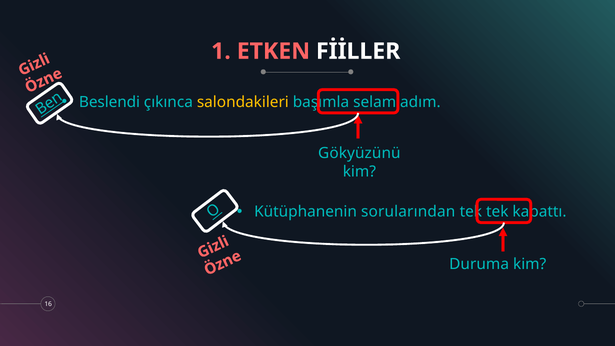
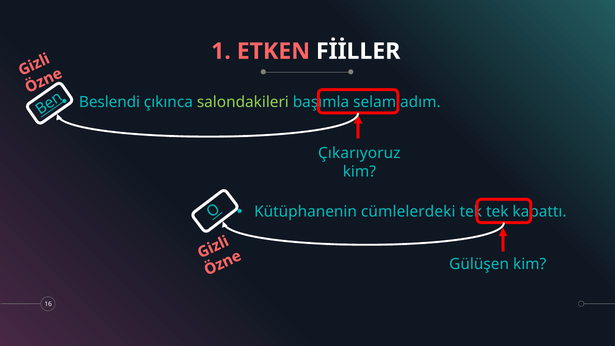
salondakileri colour: yellow -> light green (243, 102)
Gökyüzünü: Gökyüzünü -> Çıkarıyoruz (359, 153)
sorularından: sorularından -> cümlelerdeki (408, 212)
Duruma: Duruma -> Gülüşen (479, 264)
